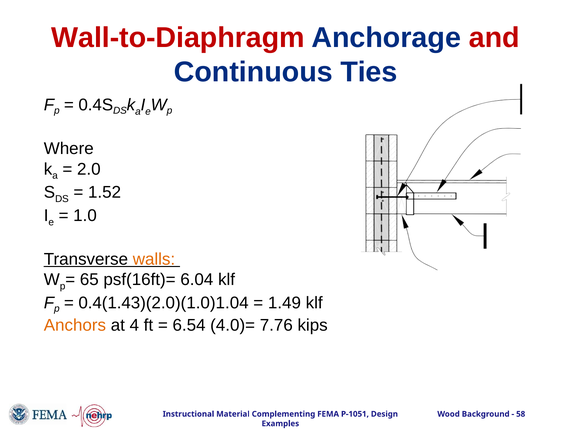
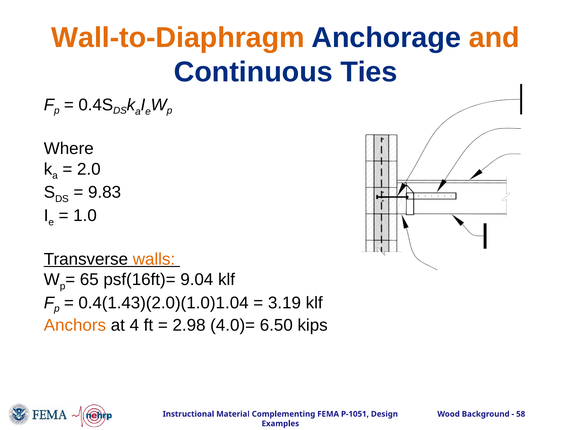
Wall-to-Diaphragm colour: red -> orange (178, 38)
and colour: red -> orange (494, 38)
1.52: 1.52 -> 9.83 (105, 192)
6.04: 6.04 -> 9.04 (197, 279)
1.49: 1.49 -> 3.19 (284, 303)
6.54: 6.54 -> 2.98 (189, 325)
7.76: 7.76 -> 6.50 (276, 325)
